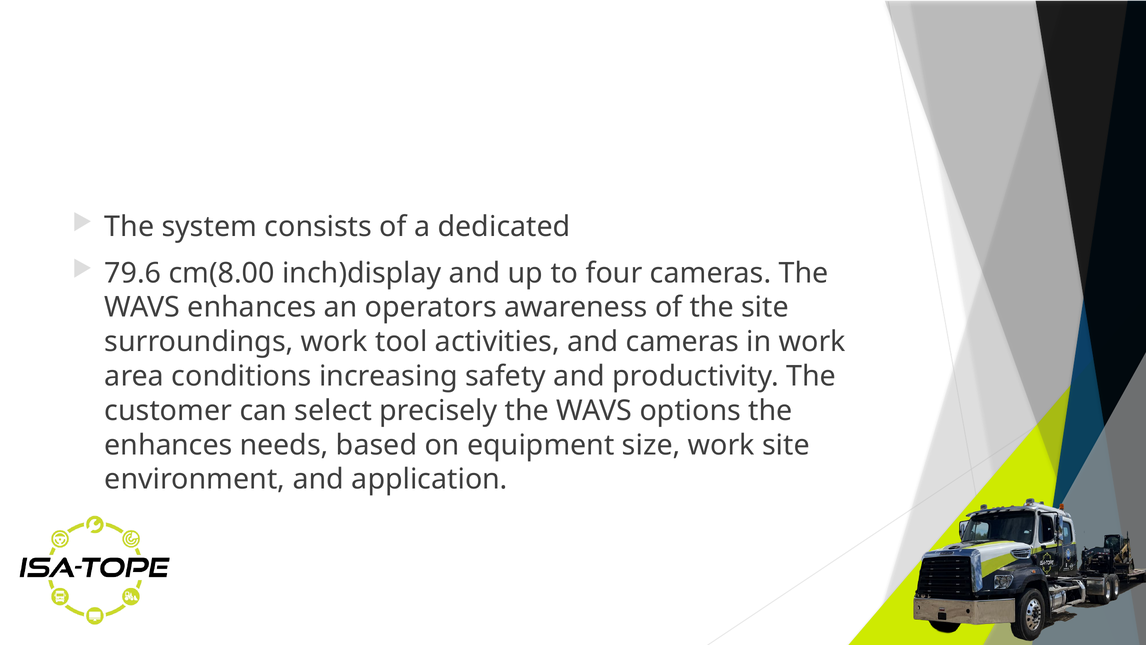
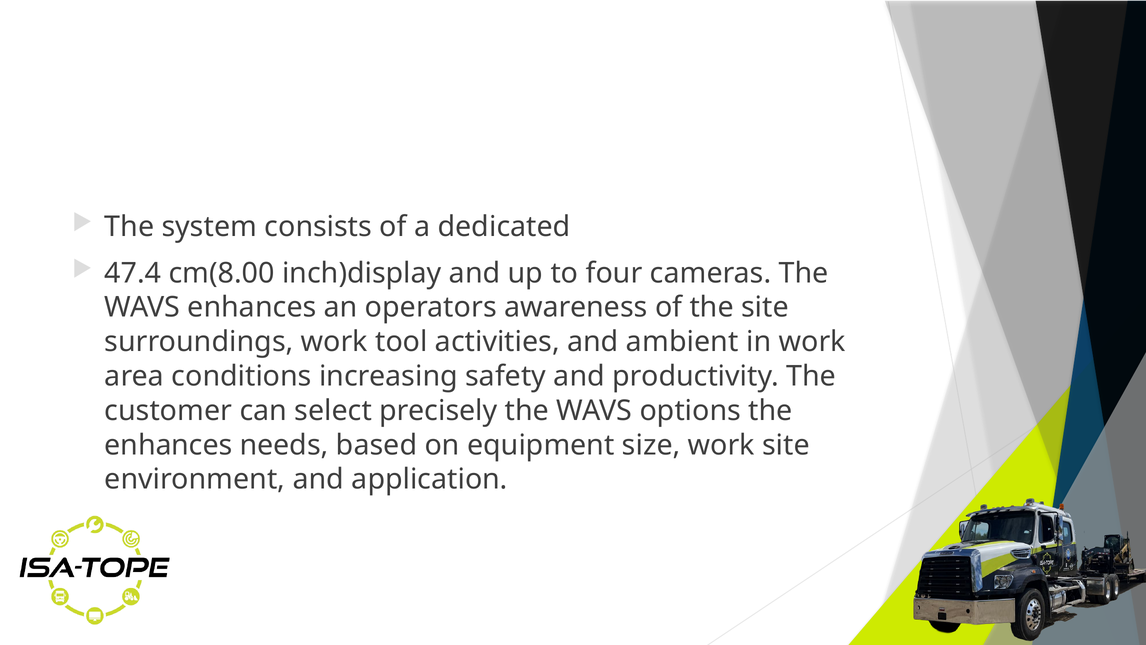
79.6: 79.6 -> 47.4 (133, 273)
and cameras: cameras -> ambient (682, 342)
